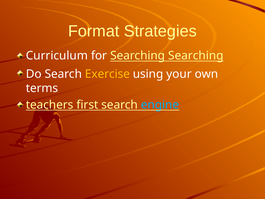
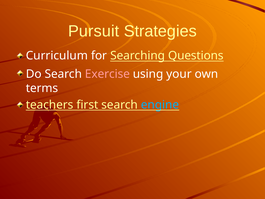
Format: Format -> Pursuit (94, 31)
Searching Searching: Searching -> Questions (196, 56)
Exercise colour: yellow -> pink (107, 74)
